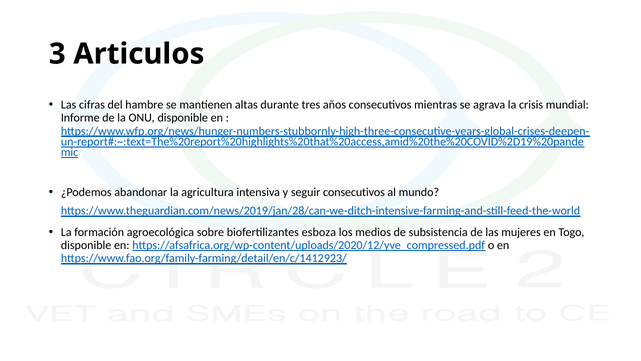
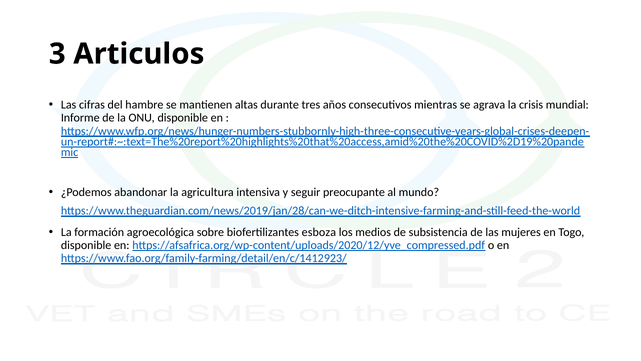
seguir consecutivos: consecutivos -> preocupante (354, 192)
